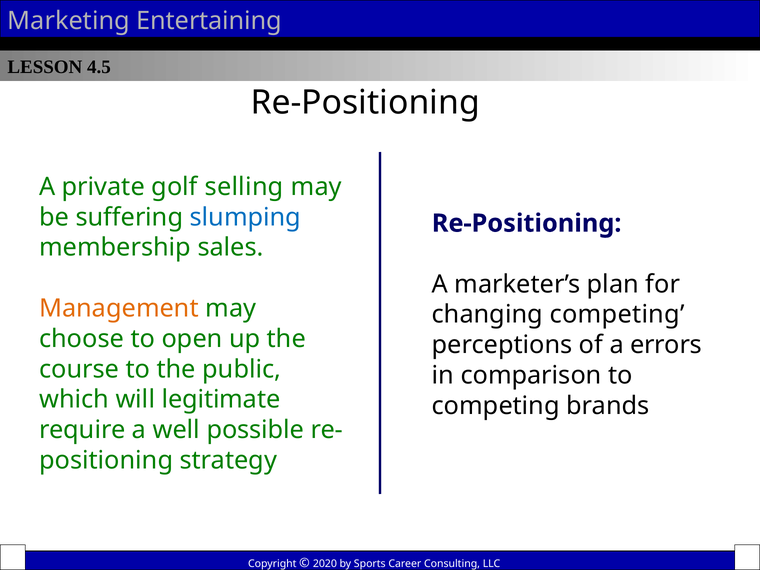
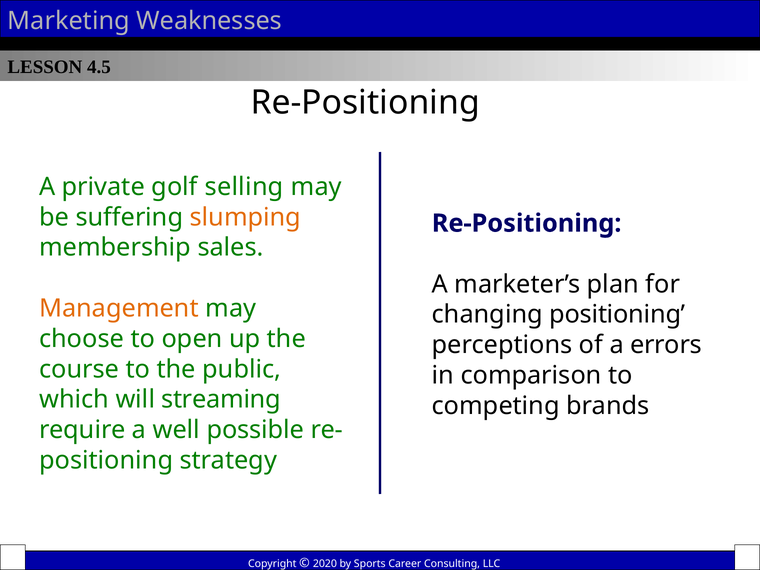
Entertaining: Entertaining -> Weaknesses (209, 21)
slumping colour: blue -> orange (245, 217)
changing competing: competing -> positioning (617, 315)
legitimate: legitimate -> streaming (221, 400)
